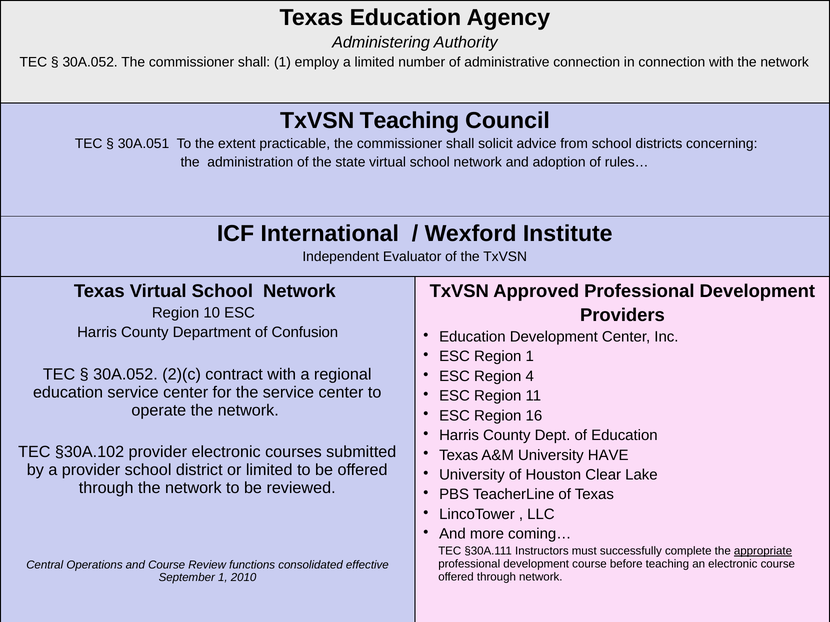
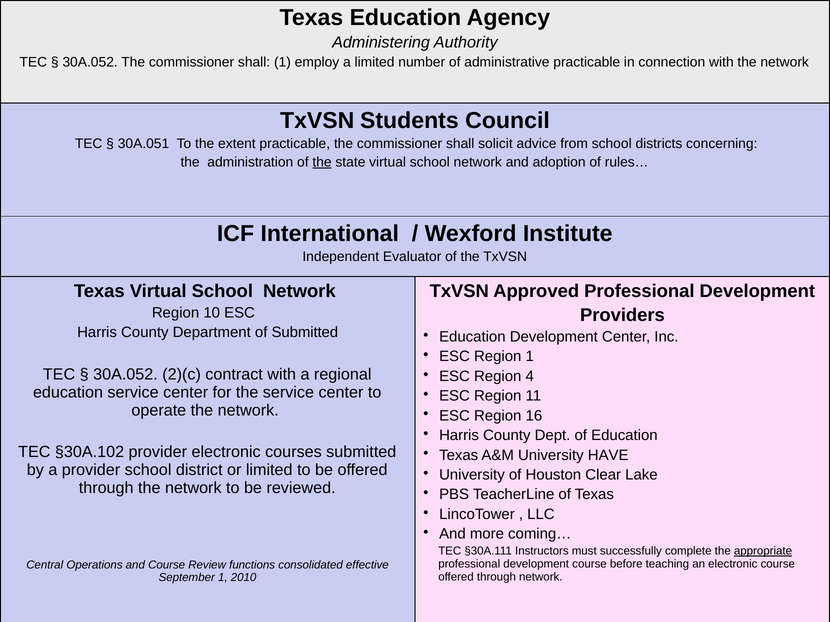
administrative connection: connection -> practicable (587, 62)
TxVSN Teaching: Teaching -> Students (409, 121)
the underline: none -> present (322, 162)
of Confusion: Confusion -> Submitted (305, 333)
